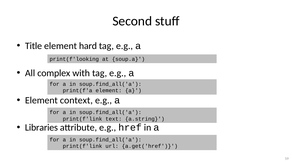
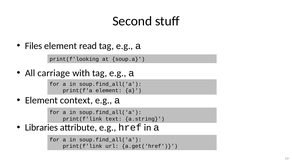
Title: Title -> Files (33, 46)
hard: hard -> read (88, 46)
complex: complex -> carriage (54, 73)
